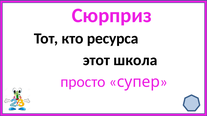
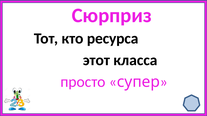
школа: школа -> класса (135, 60)
